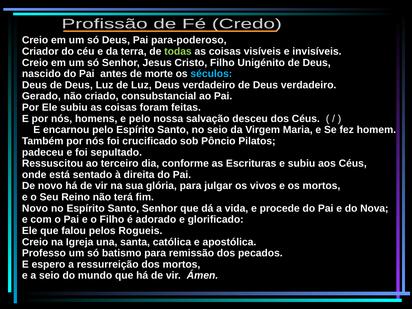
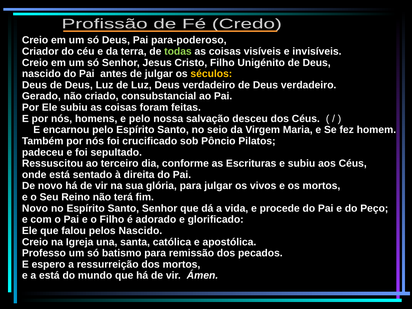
de morte: morte -> julgar (159, 74)
séculos colour: light blue -> yellow (211, 74)
Nova: Nova -> Peço (374, 208)
pelos Rogueis: Rogueis -> Nascido (140, 231)
a seio: seio -> está (49, 276)
